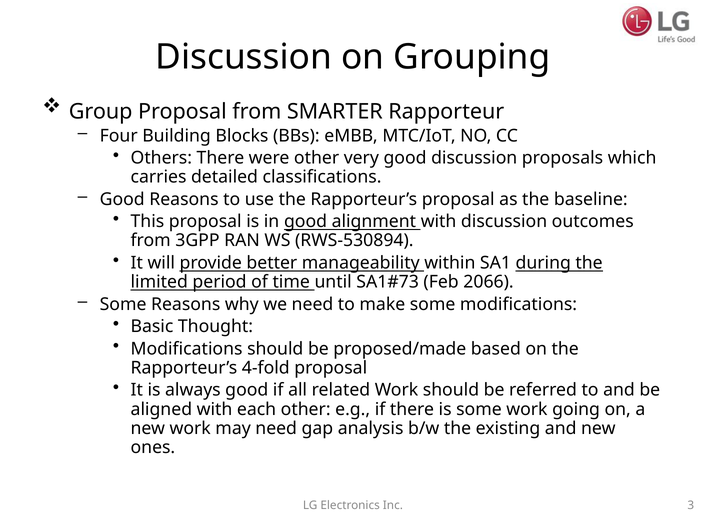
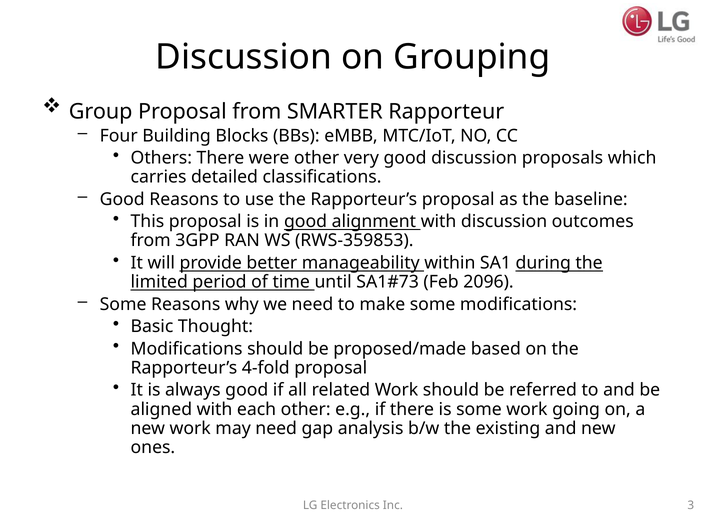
RWS-530894: RWS-530894 -> RWS-359853 (354, 240)
2066: 2066 -> 2096 (489, 282)
